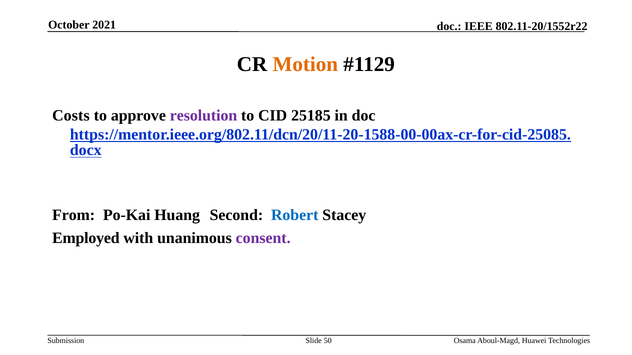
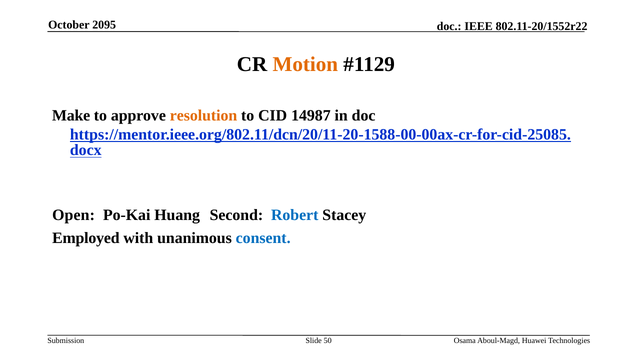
2021: 2021 -> 2095 (104, 25)
Costs: Costs -> Make (71, 116)
resolution colour: purple -> orange (204, 116)
25185: 25185 -> 14987 (311, 116)
From: From -> Open (74, 215)
consent colour: purple -> blue (263, 238)
